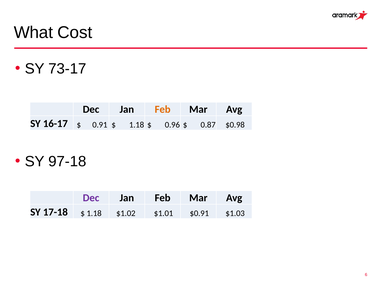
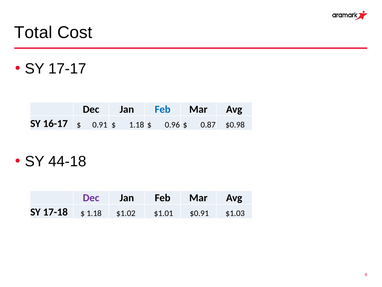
What: What -> Total (33, 32)
73-17: 73-17 -> 17-17 (67, 69)
Feb colour: orange -> blue (163, 109)
97-18: 97-18 -> 44-18 (67, 161)
